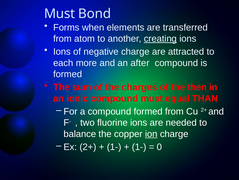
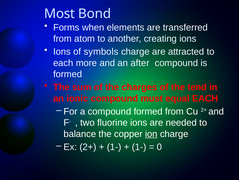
Must: Must -> Most (60, 14)
creating underline: present -> none (160, 39)
negative: negative -> symbols (101, 52)
then: then -> tend (197, 87)
equal THAN: THAN -> EACH (205, 98)
